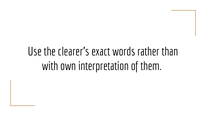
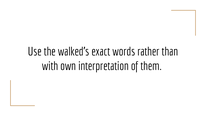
clearer’s: clearer’s -> walked’s (74, 52)
